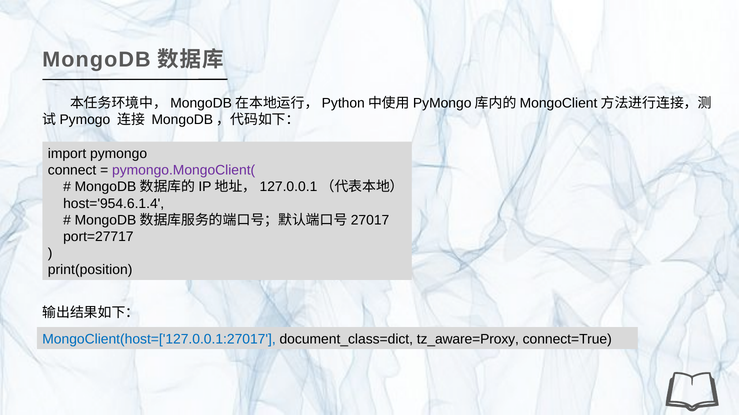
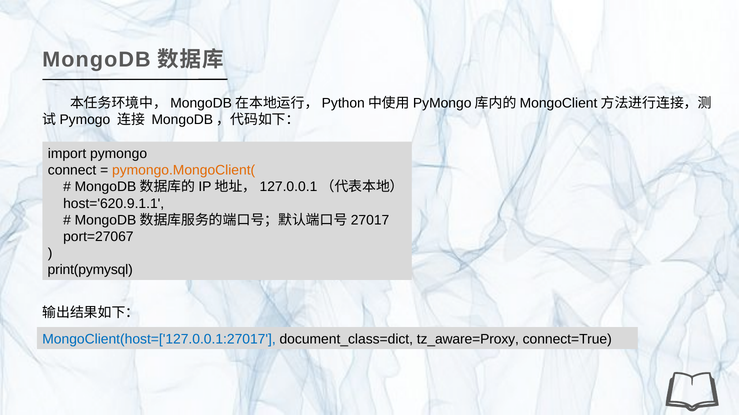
pymongo.MongoClient( colour: purple -> orange (184, 171)
host='954.6.1.4: host='954.6.1.4 -> host='620.9.1.1 (114, 204)
port=27717: port=27717 -> port=27067 (98, 237)
print(position: print(position -> print(pymysql (90, 270)
